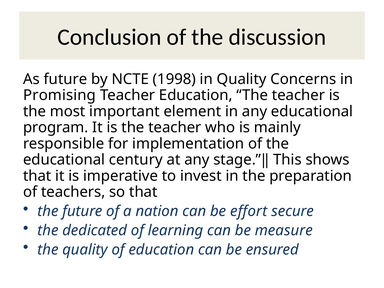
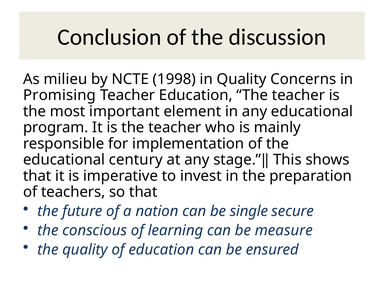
As future: future -> milieu (65, 79)
effort: effort -> single (249, 211)
dedicated: dedicated -> conscious (95, 230)
